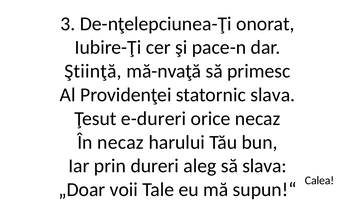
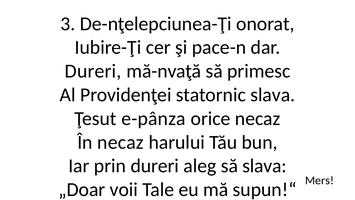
Ştiinţă: Ştiinţă -> Dureri (93, 71)
e-dureri: e-dureri -> e-pânza (153, 118)
Calea: Calea -> Mers (319, 180)
